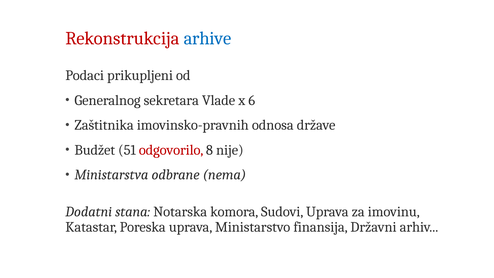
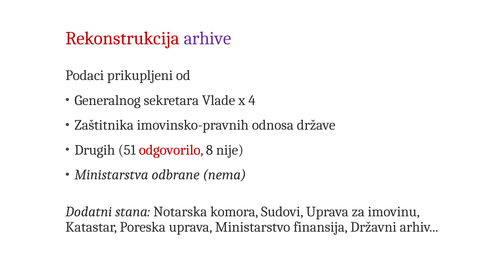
arhive colour: blue -> purple (208, 38)
6: 6 -> 4 (252, 100)
Budžet: Budžet -> Drugih (95, 150)
